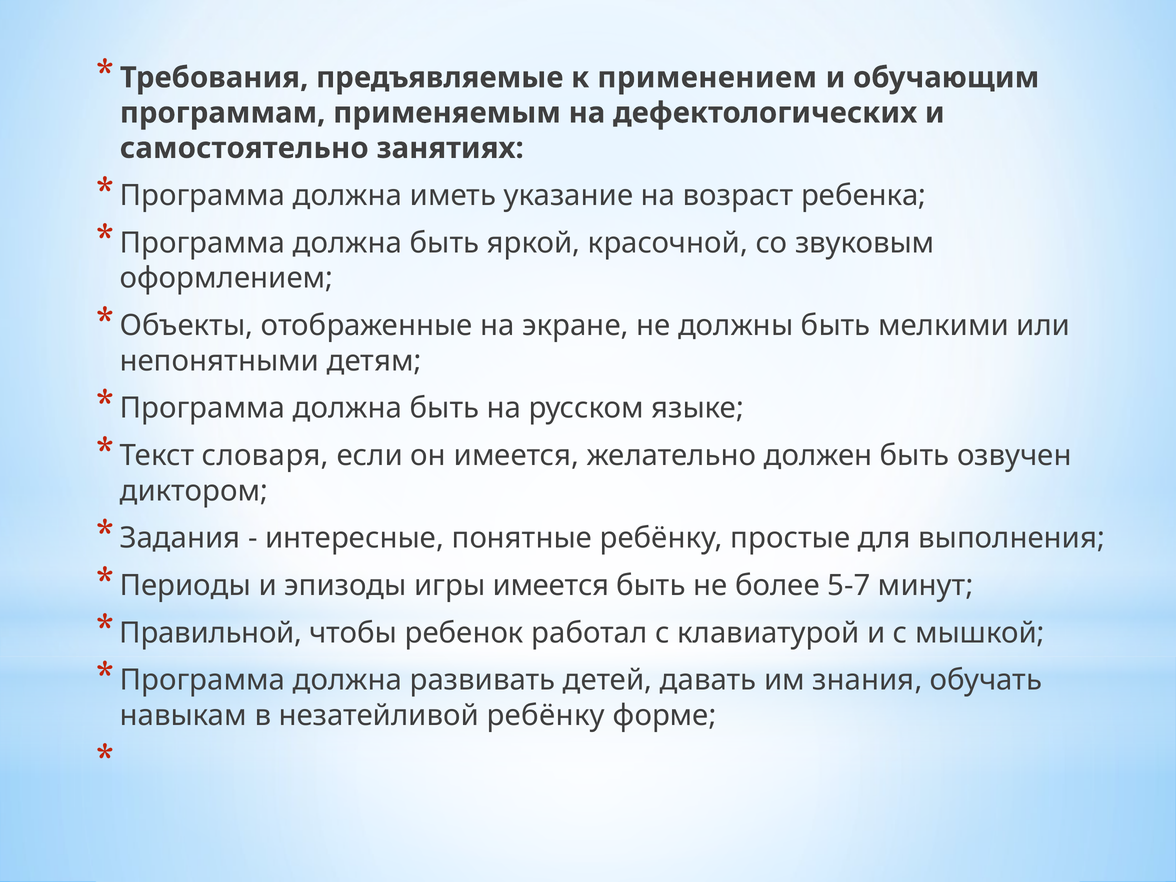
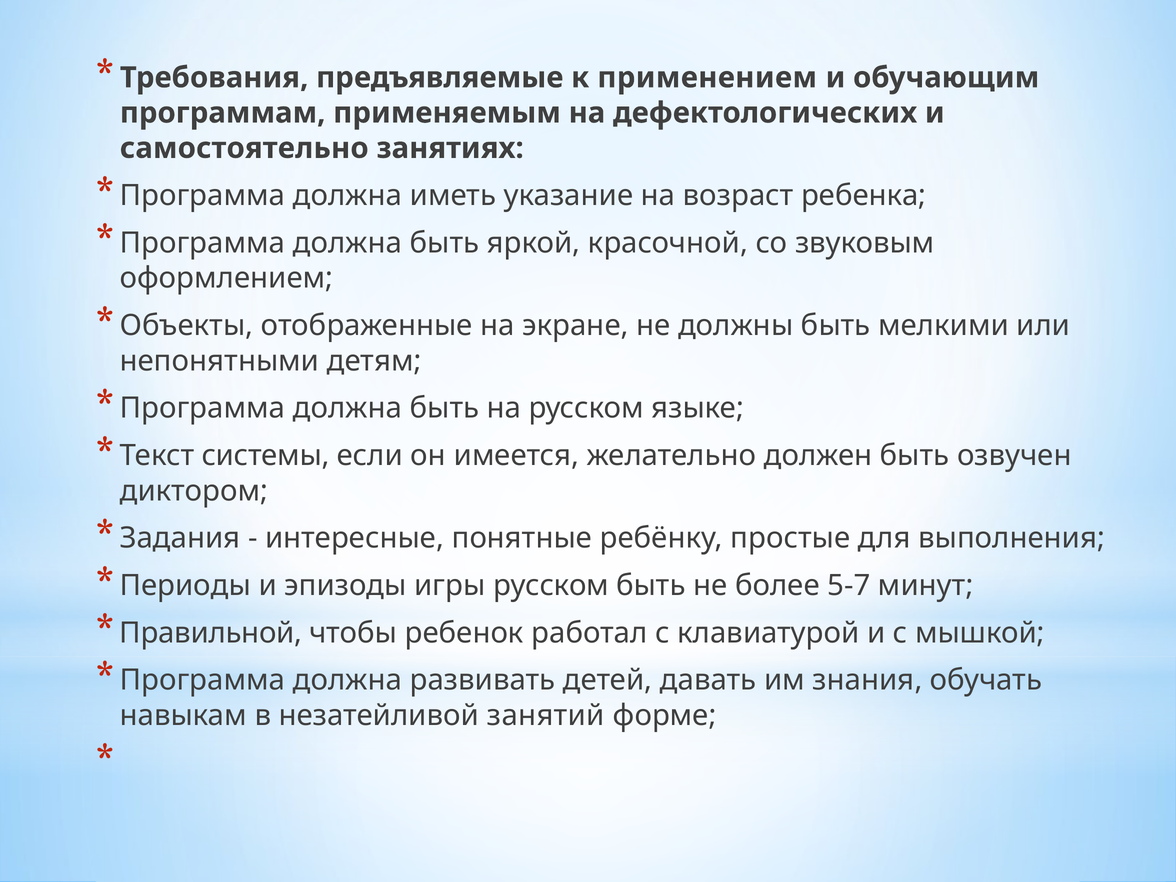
словаря: словаря -> системы (266, 456)
игры имеется: имеется -> русском (551, 586)
незатейливой ребёнку: ребёнку -> занятий (546, 716)
